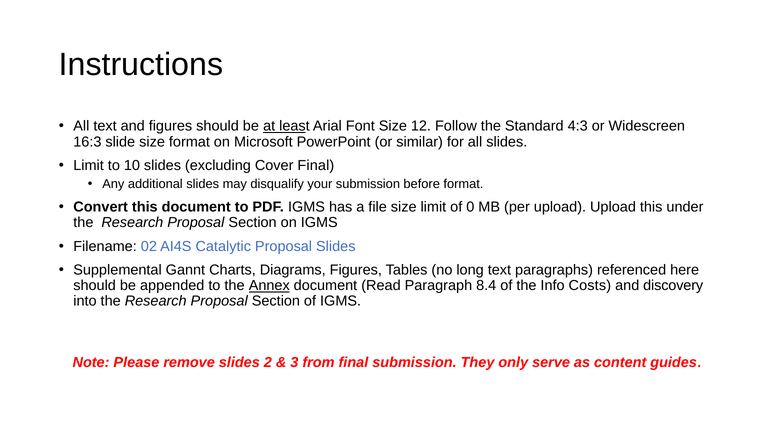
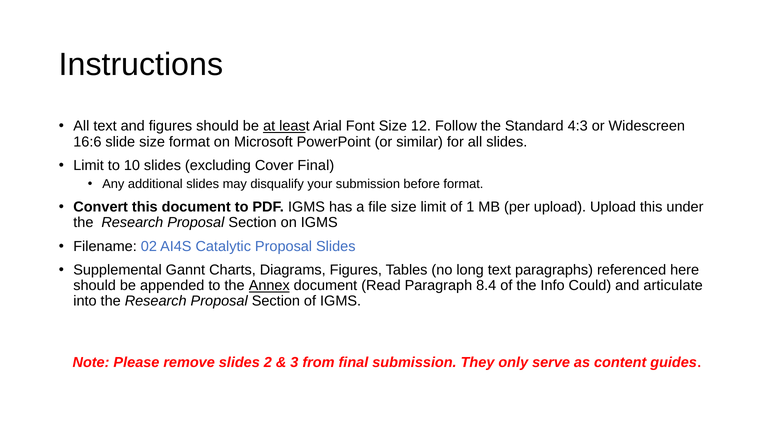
16:3: 16:3 -> 16:6 (87, 142)
0: 0 -> 1 (470, 207)
Costs: Costs -> Could (590, 286)
discovery: discovery -> articulate (673, 286)
